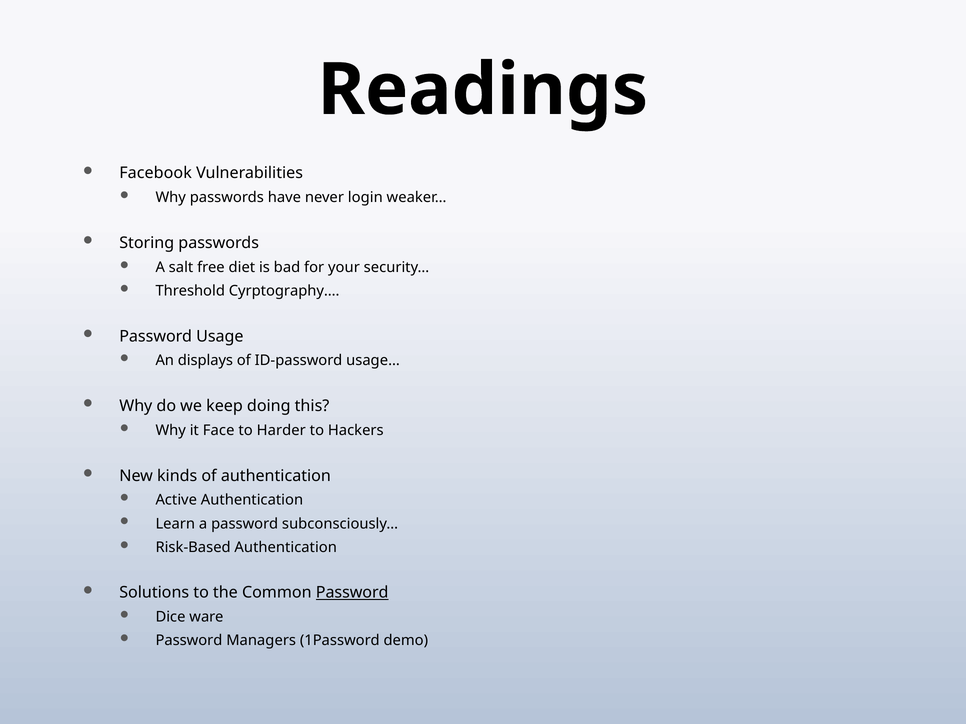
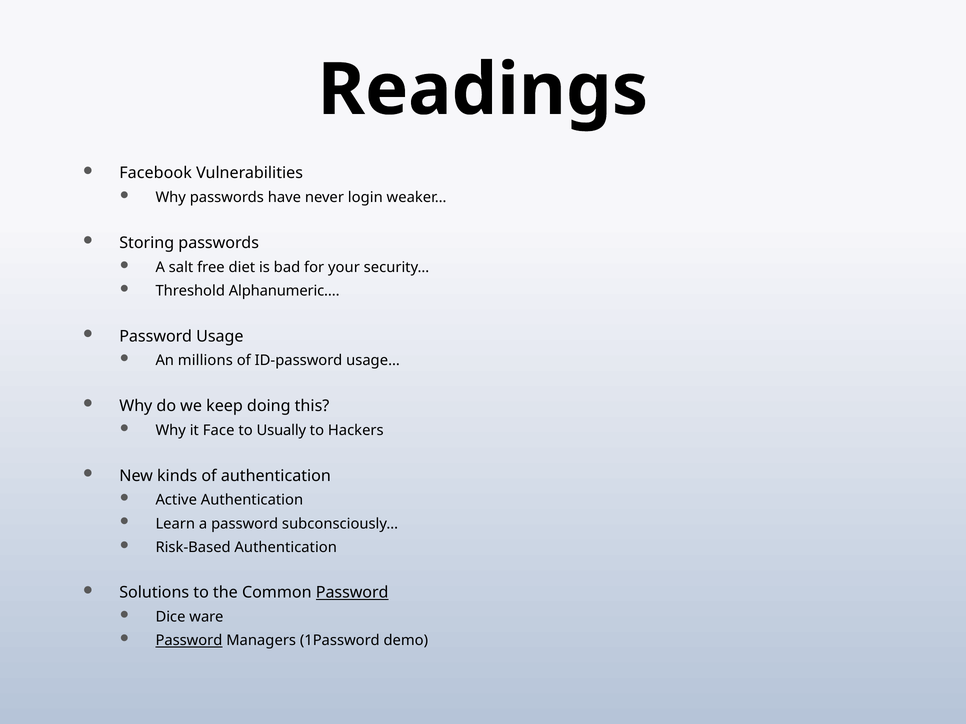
Cyrptography…: Cyrptography… -> Alphanumeric… (284, 291)
displays: displays -> millions (205, 361)
Harder: Harder -> Usually (281, 431)
Password underline: none -> present (189, 641)
